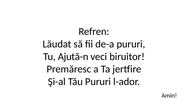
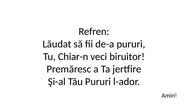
Ajută-n: Ajută-n -> Chiar-n (73, 56)
